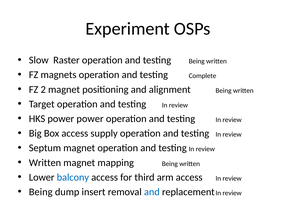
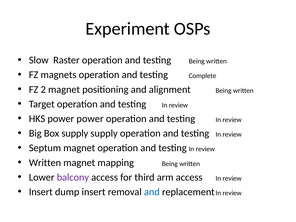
Box access: access -> supply (75, 133)
balcony colour: blue -> purple (73, 177)
Being: Being -> Insert (41, 192)
